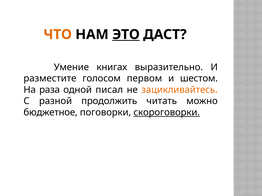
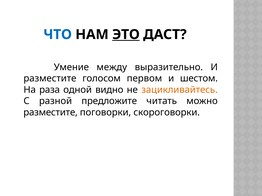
ЧТО colour: orange -> blue (58, 35)
книгах: книгах -> между (112, 67)
писал: писал -> видно (109, 90)
продолжить: продолжить -> предложите (109, 101)
бюджетное: бюджетное -> разместите (51, 113)
скороговорки underline: present -> none (167, 113)
